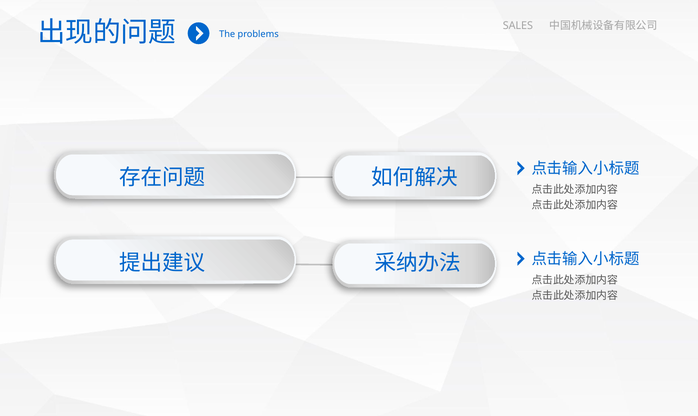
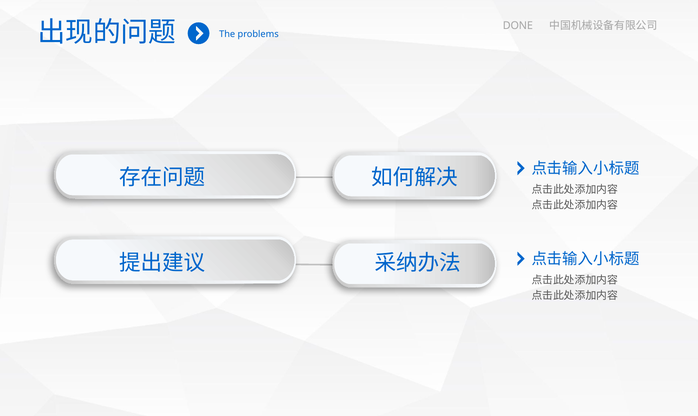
SALES: SALES -> DONE (518, 26)
